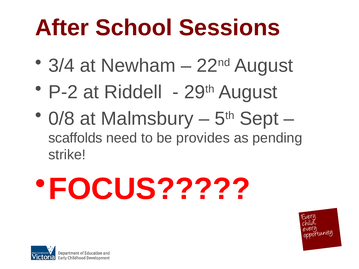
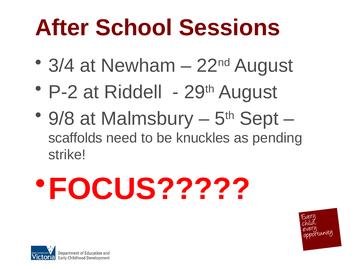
0/8: 0/8 -> 9/8 (62, 119)
provides: provides -> knuckles (203, 138)
